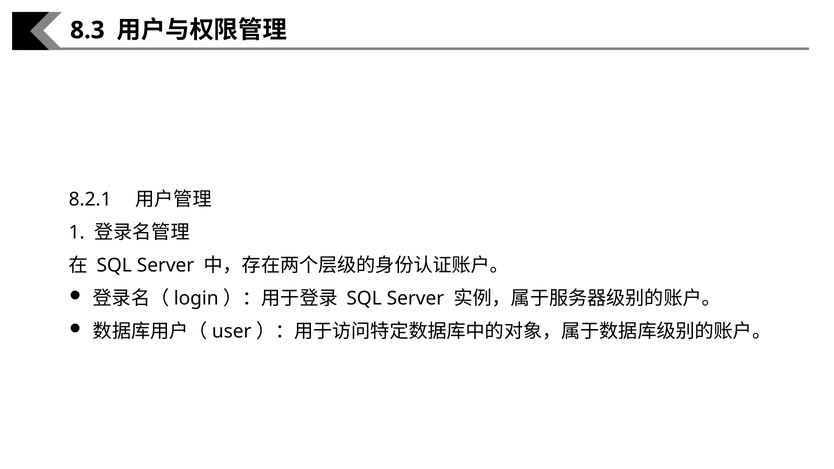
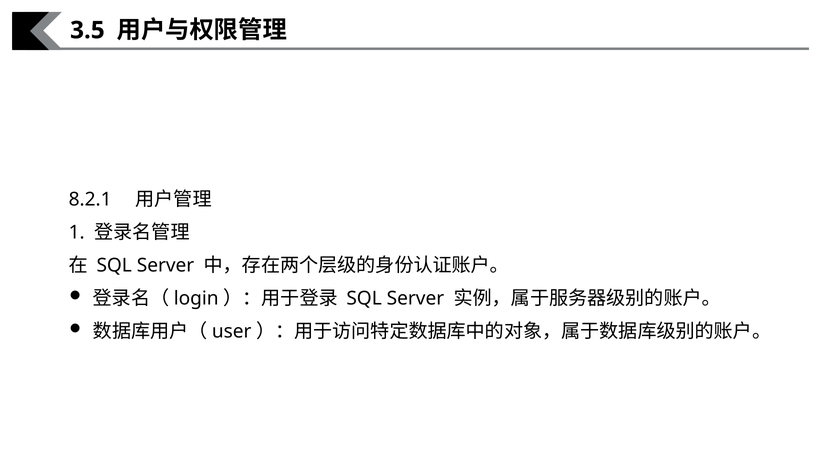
8.3: 8.3 -> 3.5 (87, 30)
